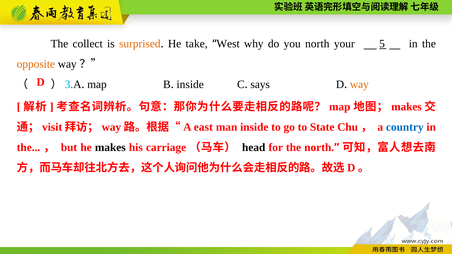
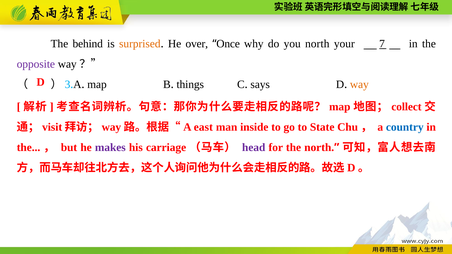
collect: collect -> behind (88, 44)
take: take -> over (197, 44)
West: West -> Once (228, 44)
5: 5 -> 7 (382, 44)
opposite colour: orange -> purple (36, 64)
inside: inside -> things (190, 84)
makes: makes -> collect (406, 107)
makes colour: black -> purple (110, 148)
head colour: black -> purple (254, 148)
